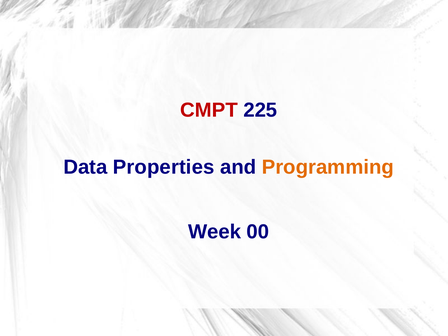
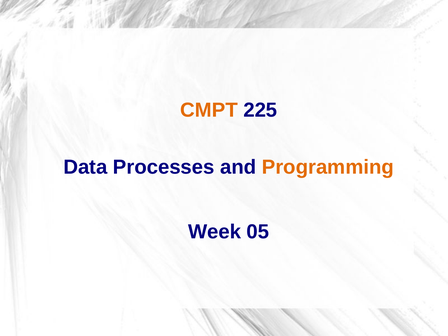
CMPT colour: red -> orange (209, 110)
Properties: Properties -> Processes (164, 167)
00: 00 -> 05 (258, 232)
